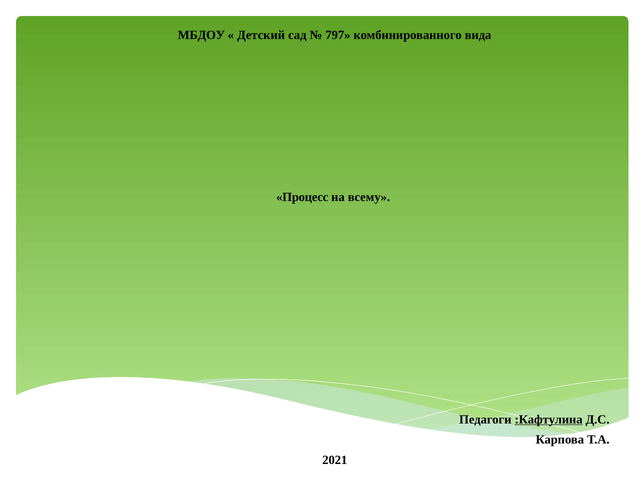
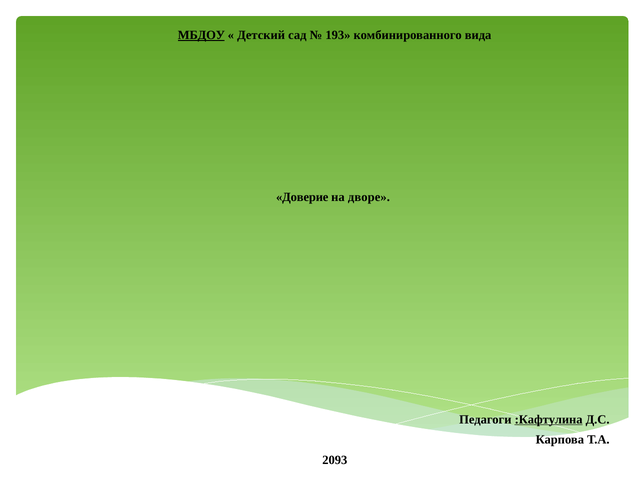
МБДОУ underline: none -> present (201, 35)
797: 797 -> 193 (338, 35)
Процесс: Процесс -> Доверие (302, 197)
всему: всему -> дворе (369, 197)
2021: 2021 -> 2093 (335, 460)
